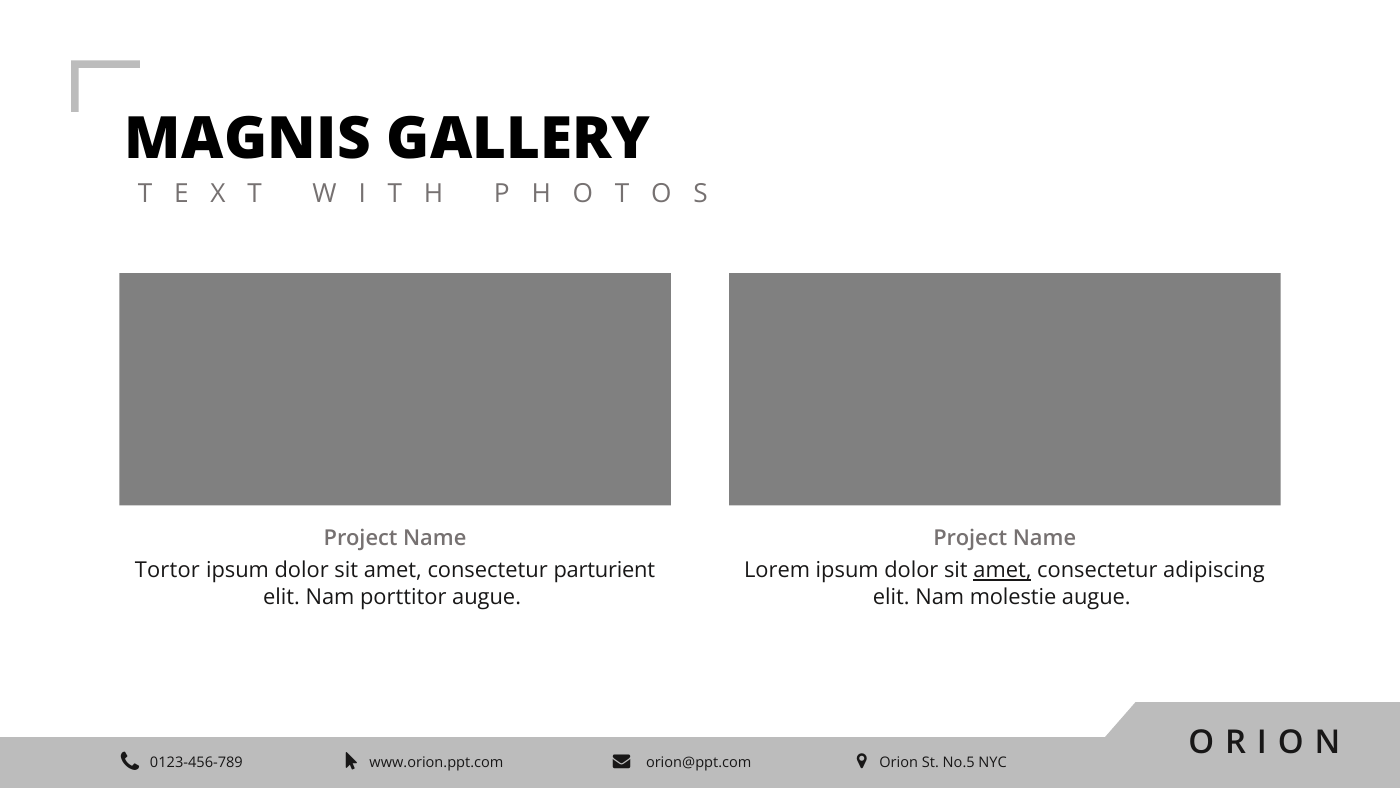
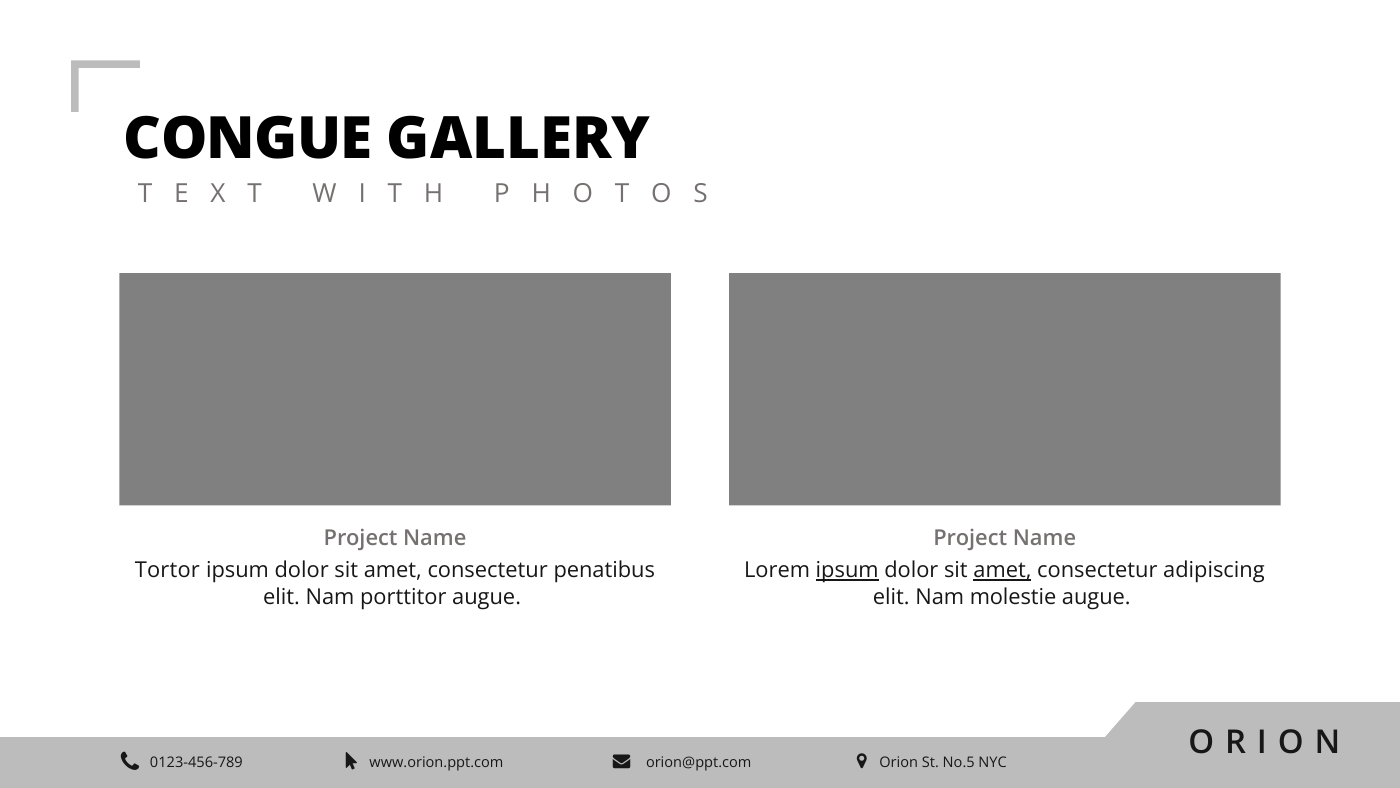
MAGNIS: MAGNIS -> CONGUE (248, 139)
parturient: parturient -> penatibus (604, 570)
ipsum underline: none -> present (847, 570)
